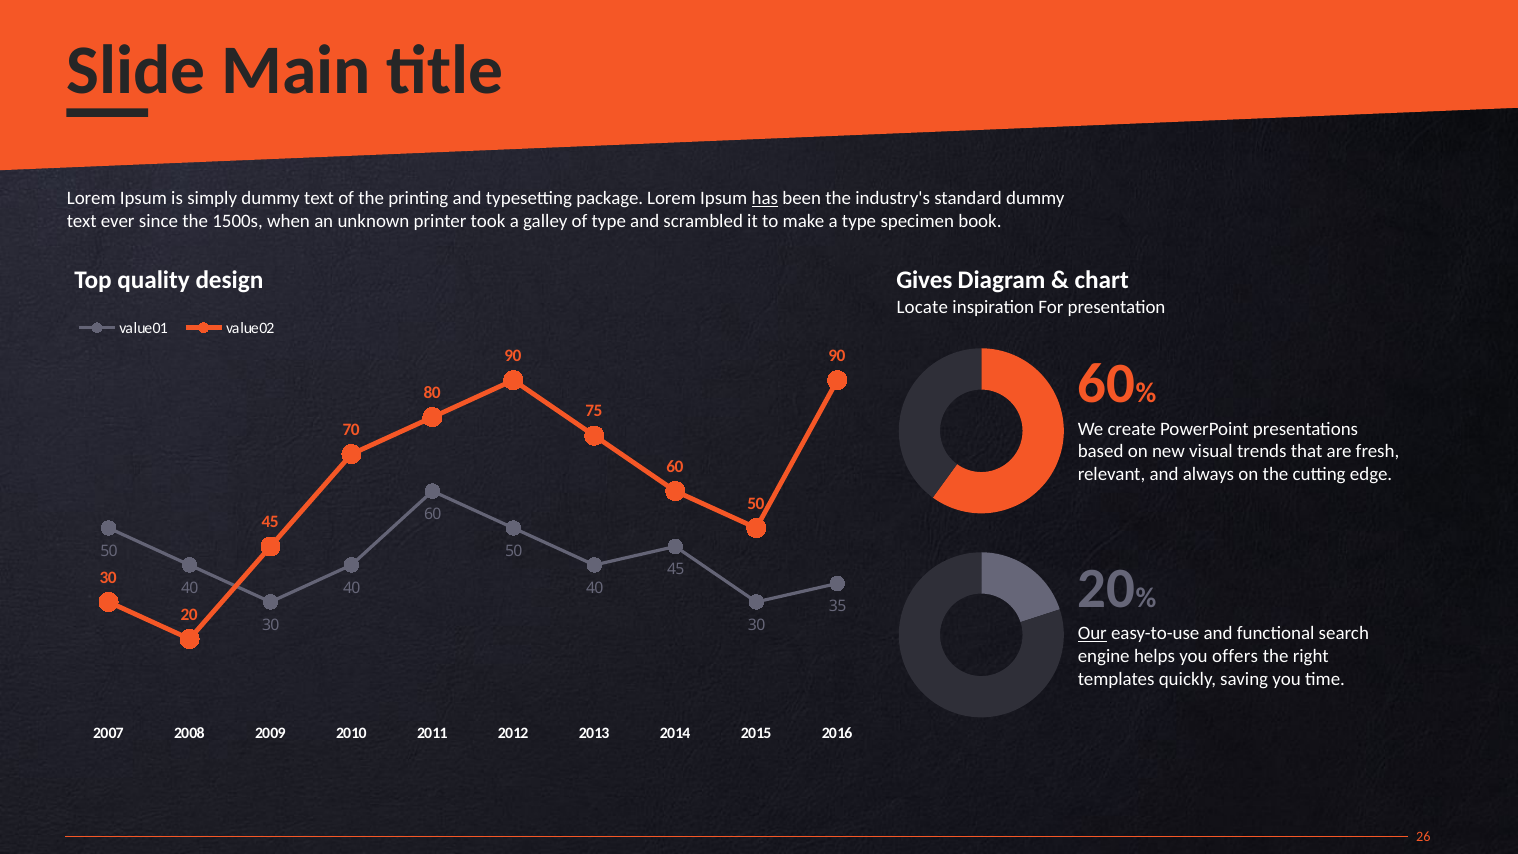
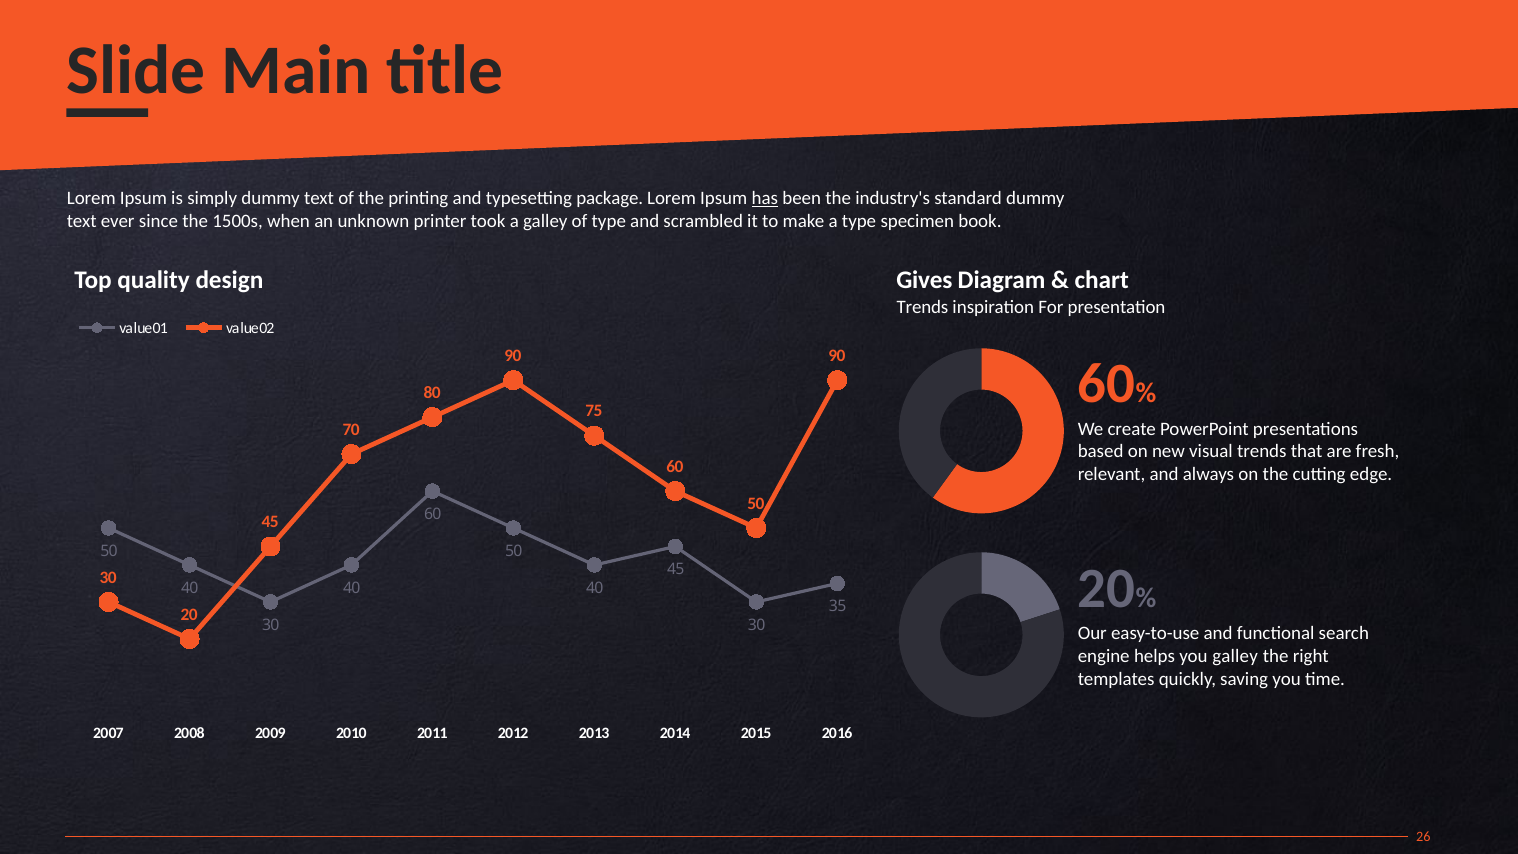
Locate: Locate -> Trends (922, 307)
Our underline: present -> none (1092, 633)
you offers: offers -> galley (1235, 656)
